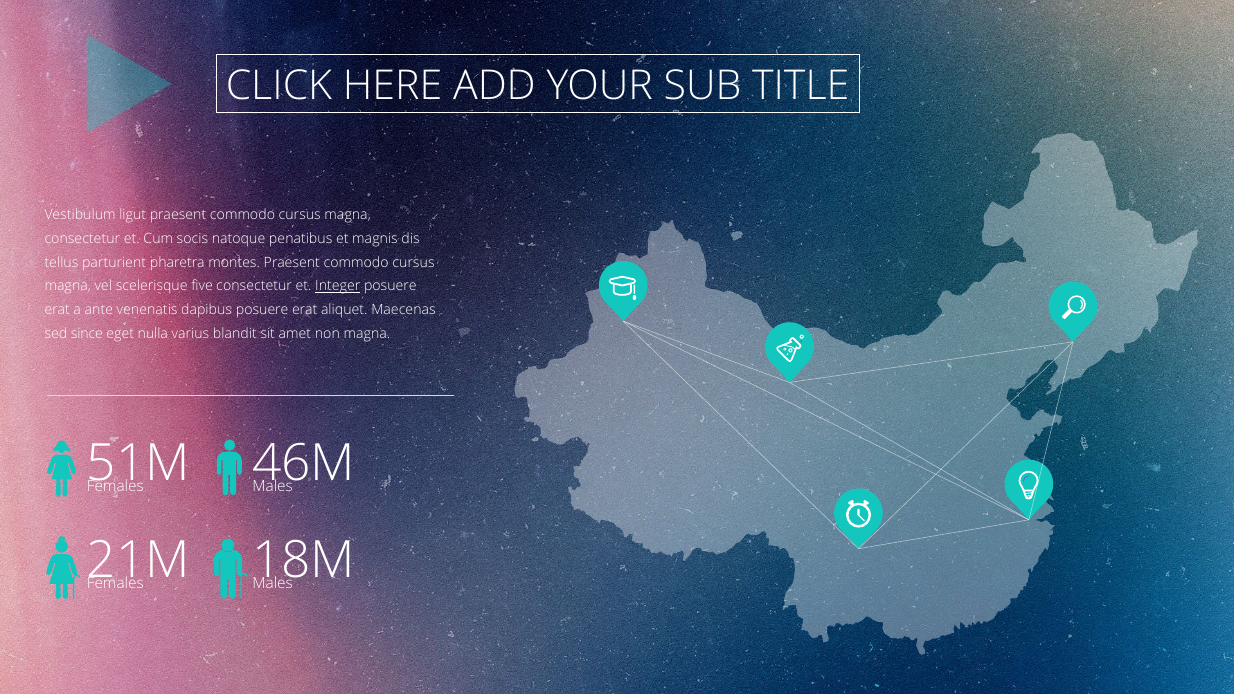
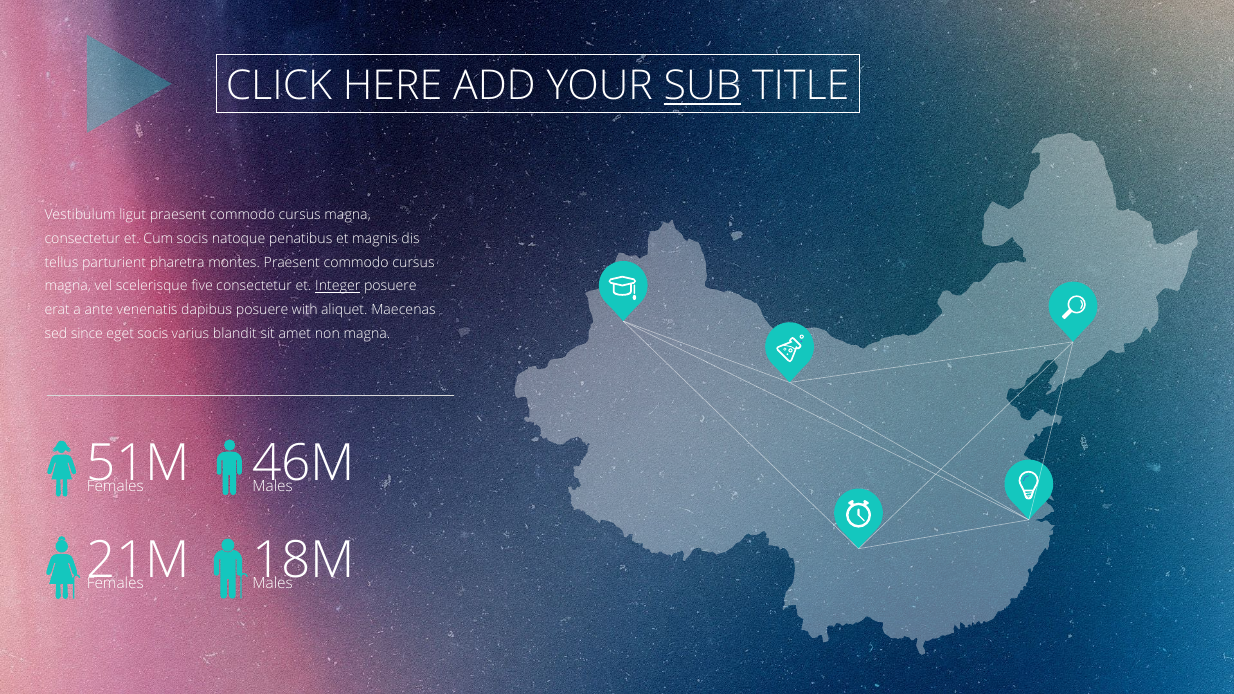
SUB underline: none -> present (702, 86)
dapibus posuere erat: erat -> with (305, 310)
eget nulla: nulla -> socis (153, 334)
